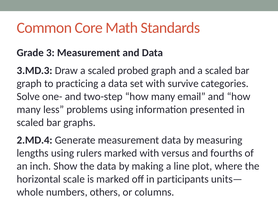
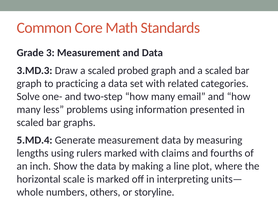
survive: survive -> related (183, 83)
2.MD.4: 2.MD.4 -> 5.MD.4 (35, 140)
versus: versus -> claims (175, 153)
participants: participants -> interpreting (183, 179)
columns: columns -> storyline (155, 192)
